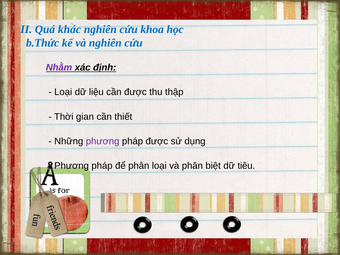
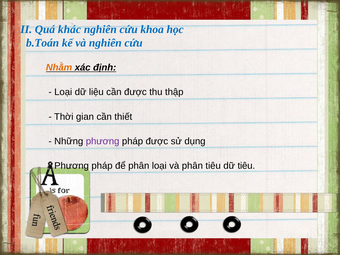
b.Thức: b.Thức -> b.Toán (43, 43)
Nhằm colour: purple -> orange (59, 68)
phân biệt: biệt -> tiêu (213, 166)
